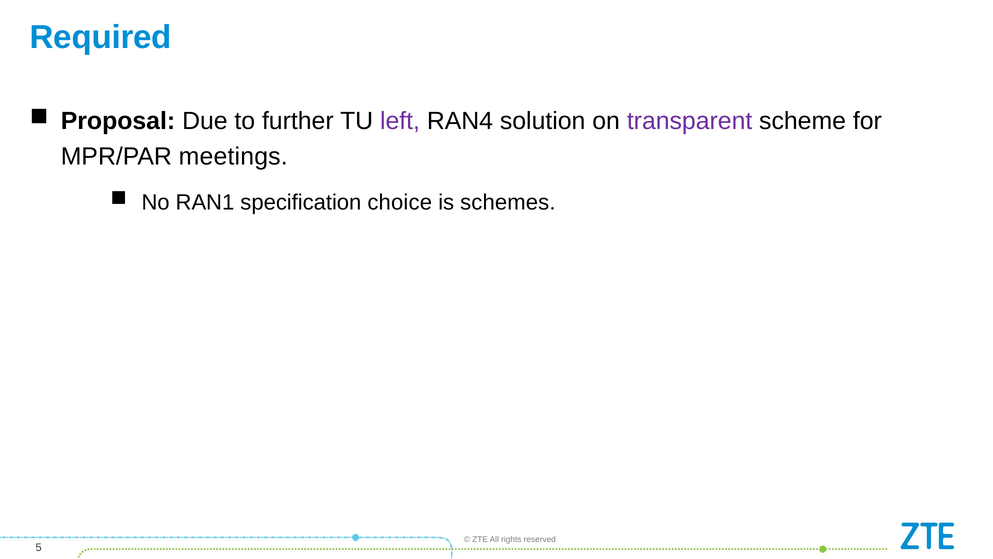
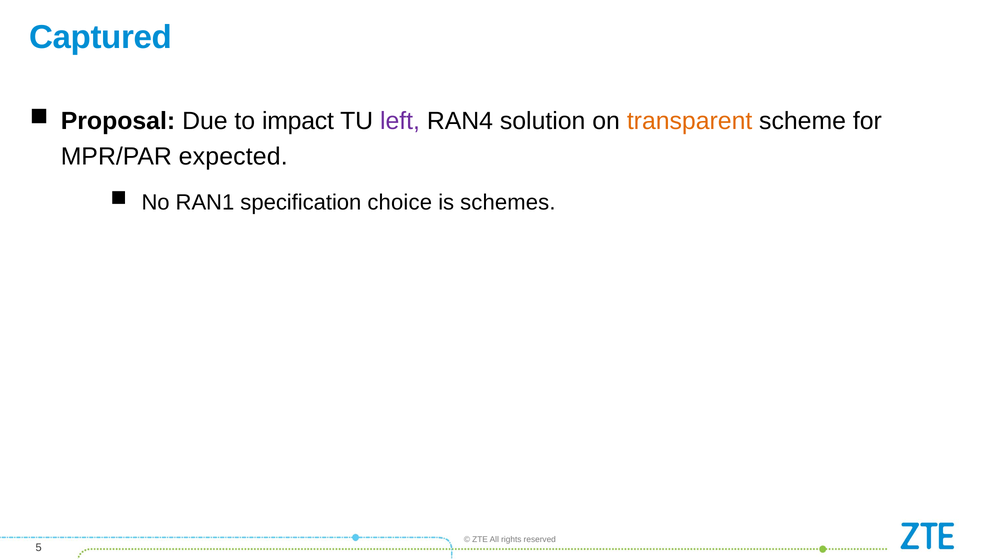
Required: Required -> Captured (101, 37)
further: further -> impact (298, 121)
transparent colour: purple -> orange (690, 121)
meetings: meetings -> expected (233, 157)
